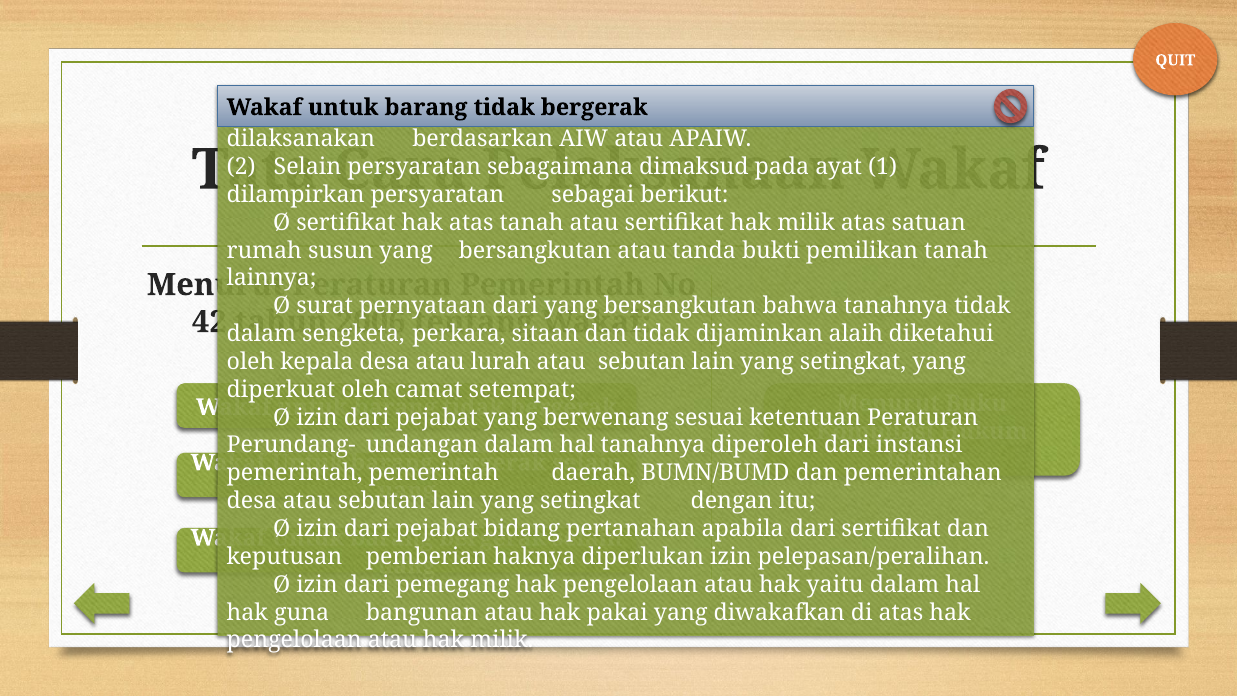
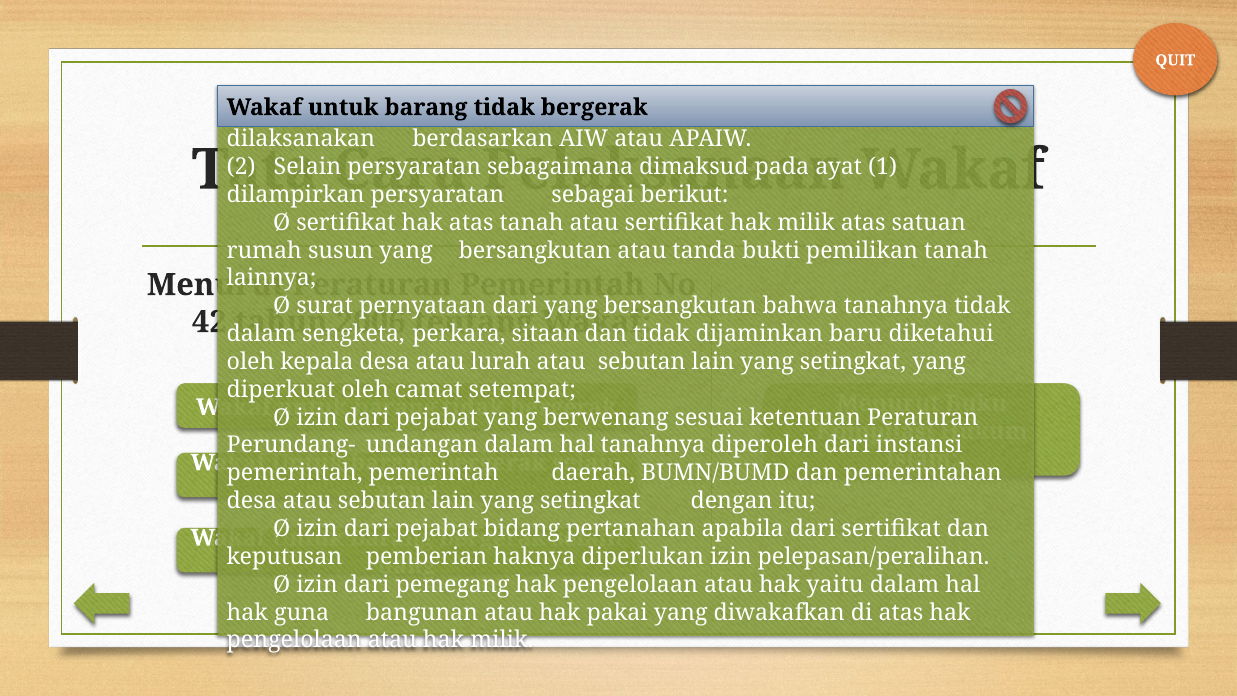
alaih: alaih -> baru (856, 334)
